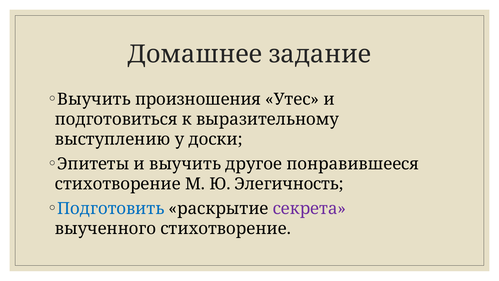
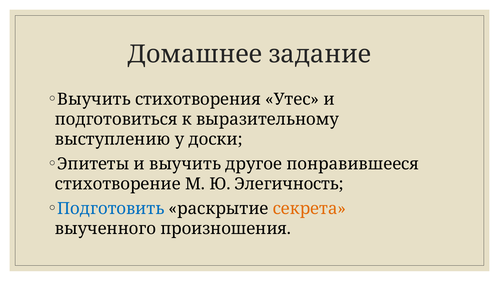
произношения: произношения -> стихотворения (198, 99)
секрета colour: purple -> orange (309, 208)
выученного стихотворение: стихотворение -> произношения (226, 228)
